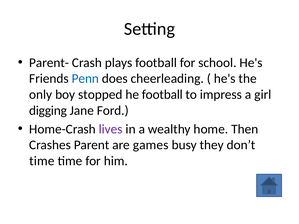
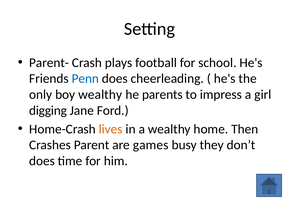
boy stopped: stopped -> wealthy (100, 95)
he football: football -> parents (162, 95)
lives colour: purple -> orange (111, 129)
time: time -> does (42, 161)
